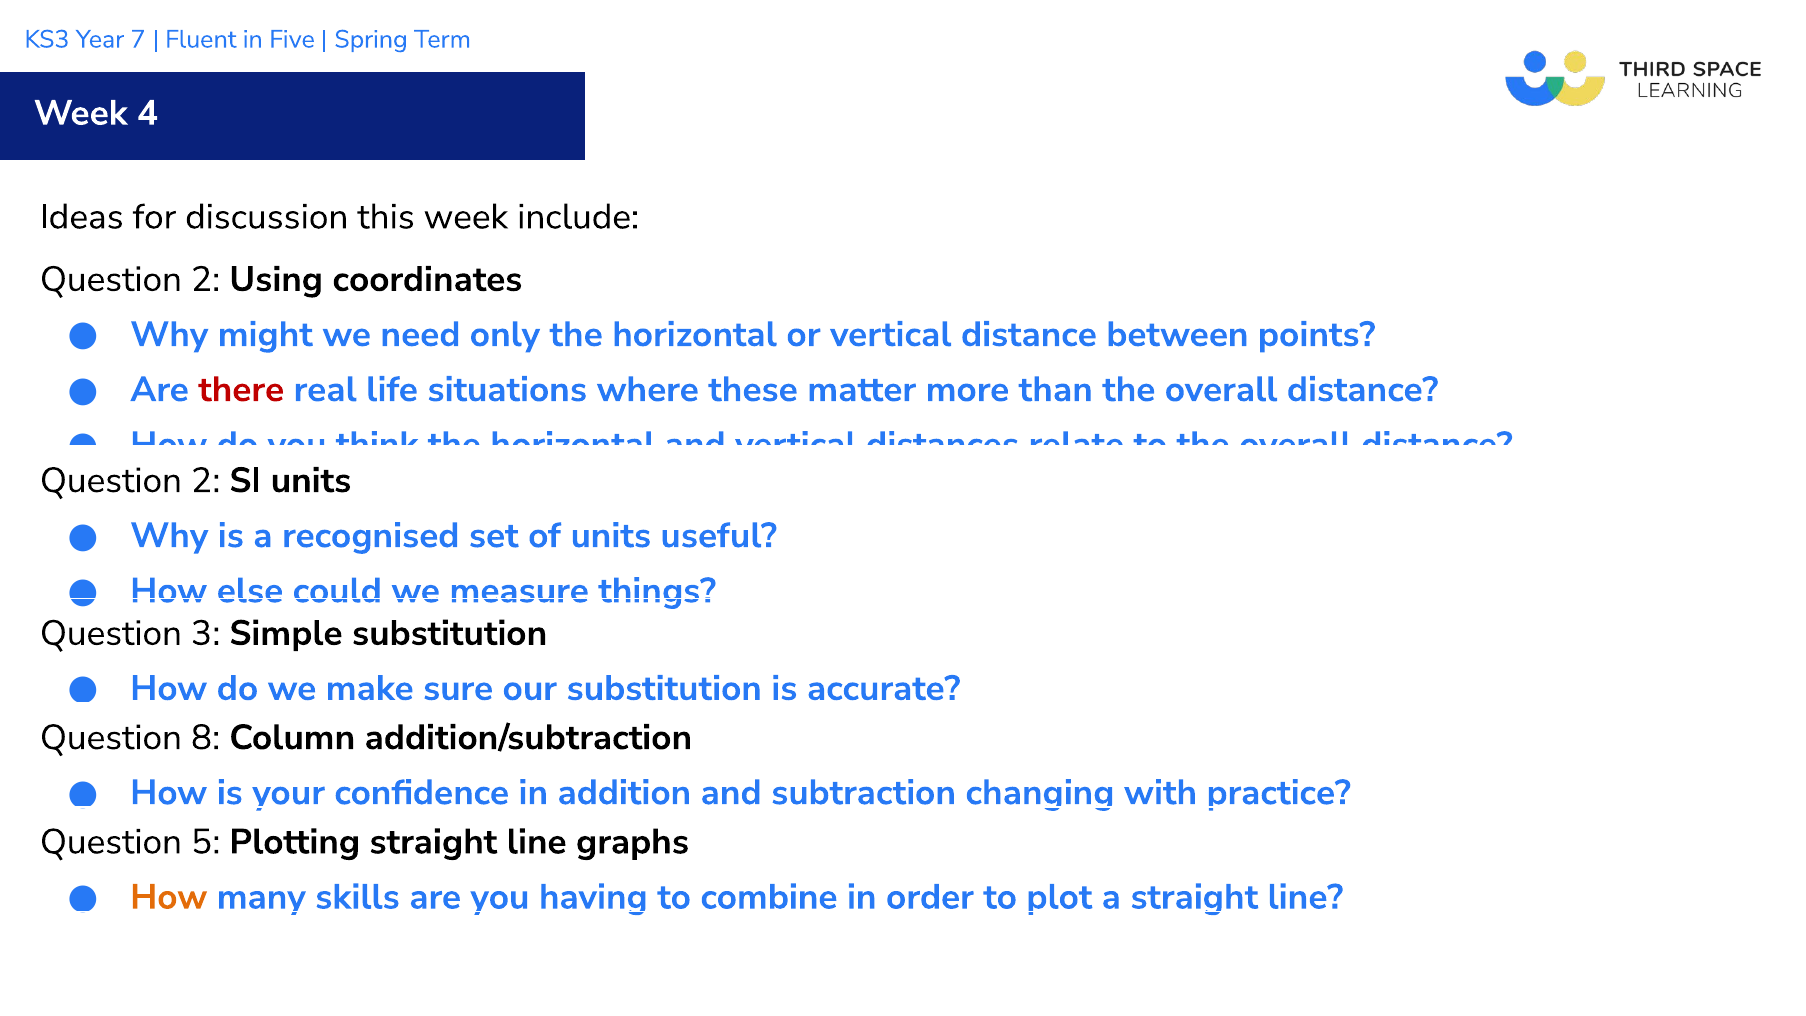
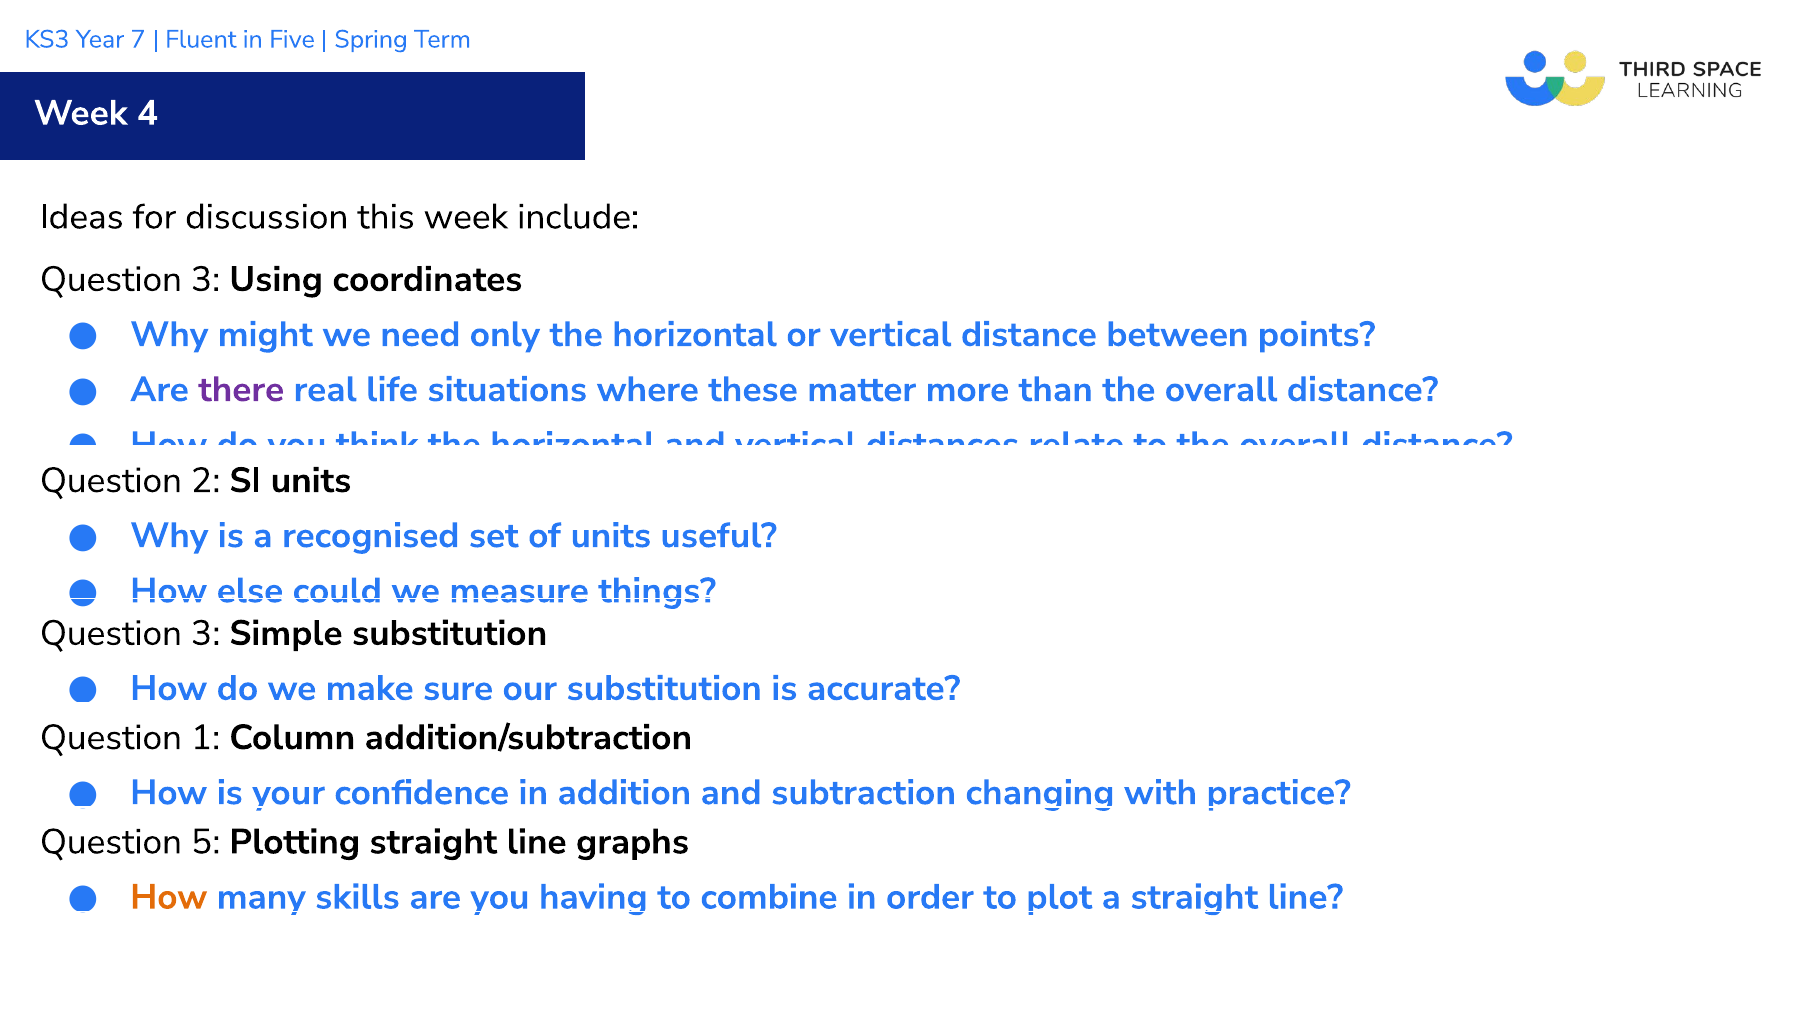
2: 2 -> 3 (206, 279)
there colour: red -> purple (241, 389)
8: 8 -> 1 (206, 737)
